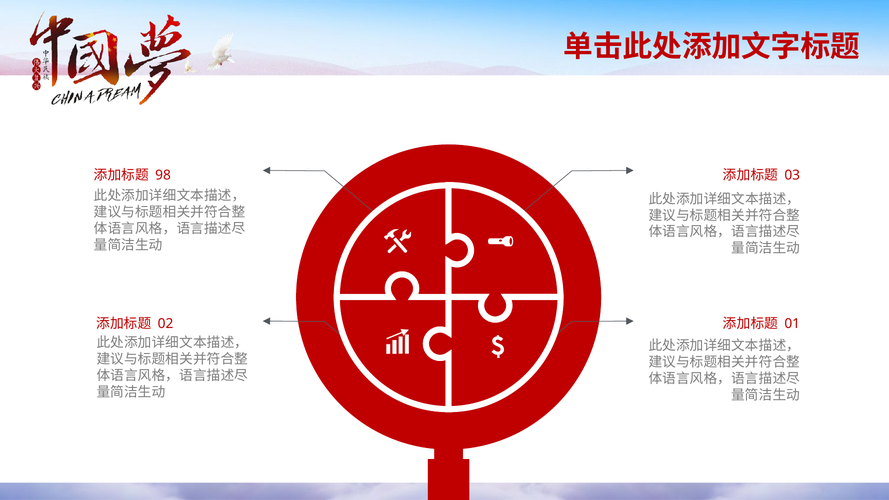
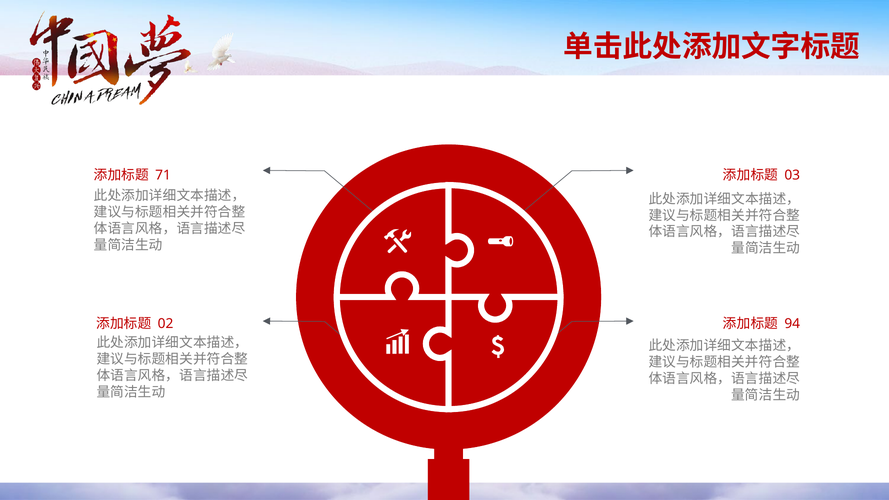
98: 98 -> 71 (163, 175)
01: 01 -> 94 (792, 324)
